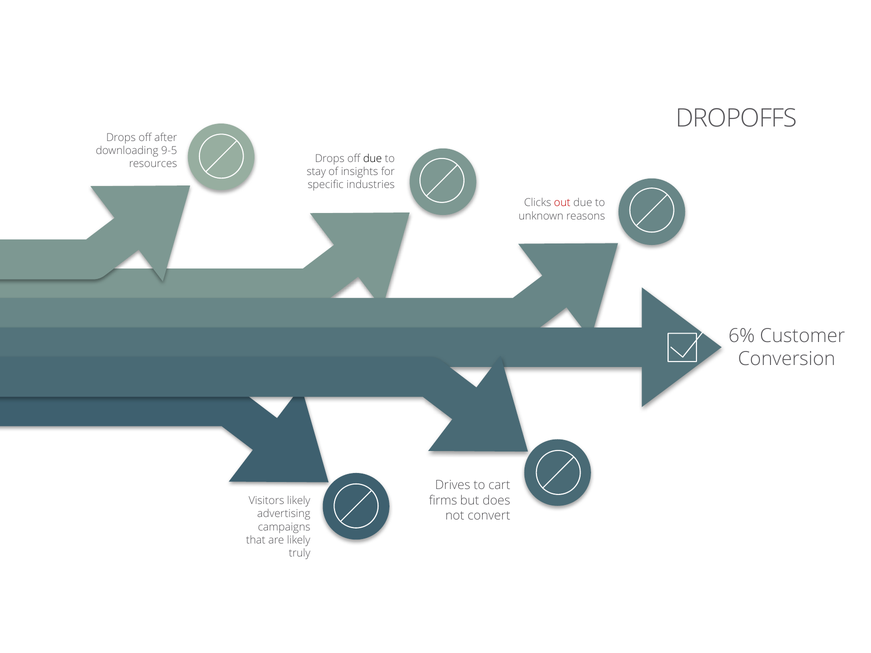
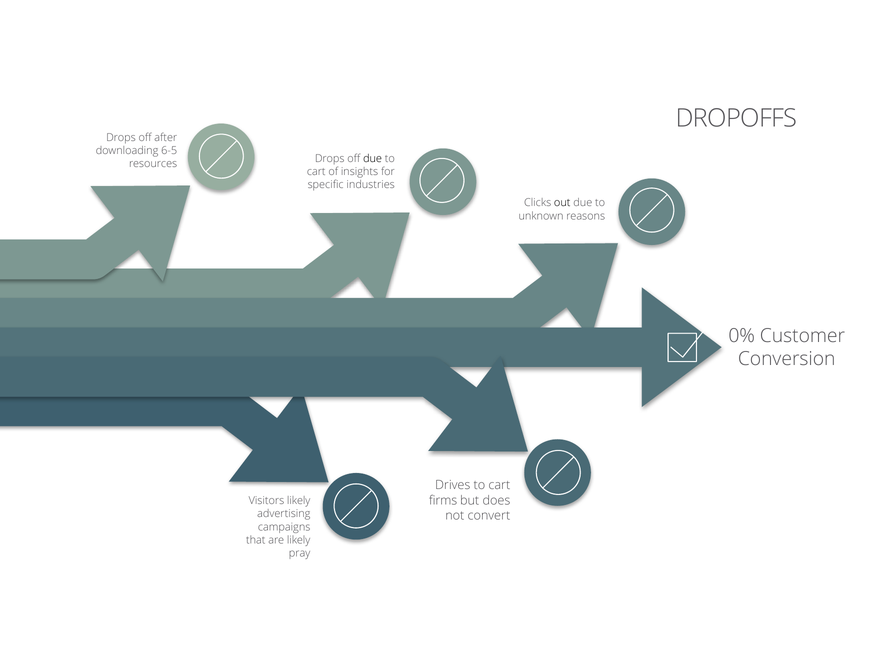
9-5: 9-5 -> 6-5 (169, 151)
stay: stay -> cart (316, 172)
out colour: red -> black (562, 203)
6%: 6% -> 0% (742, 336)
truly: truly -> pray (300, 553)
